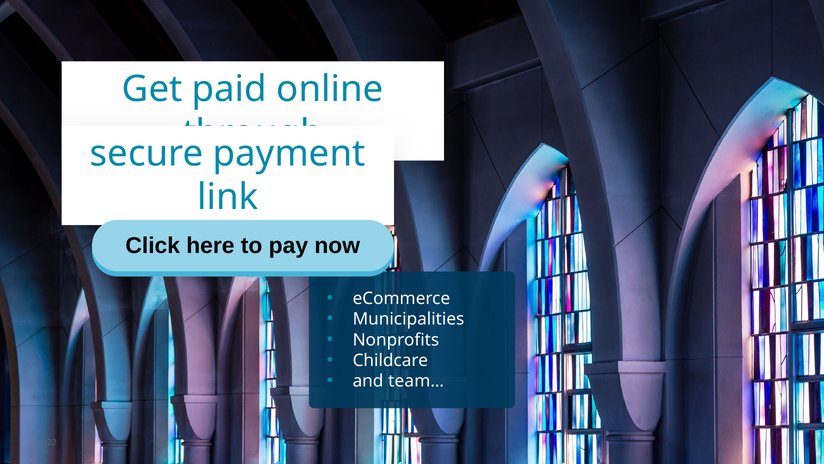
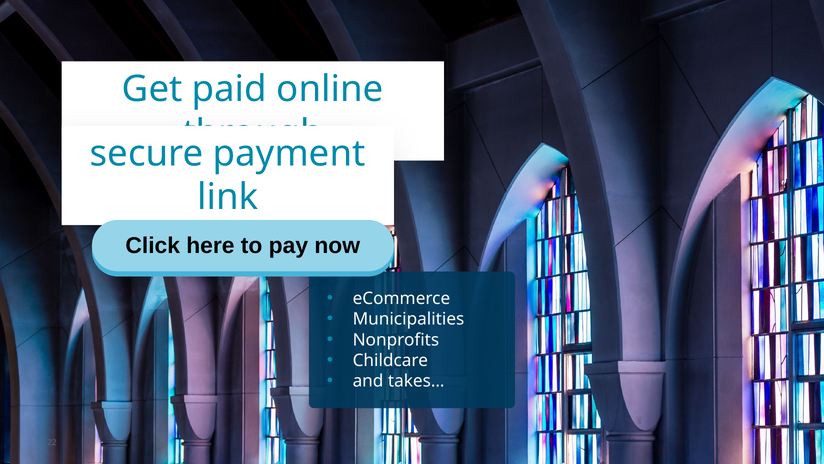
team…: team… -> takes… (416, 381)
